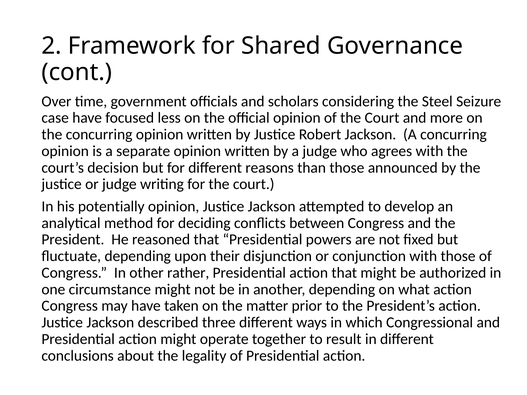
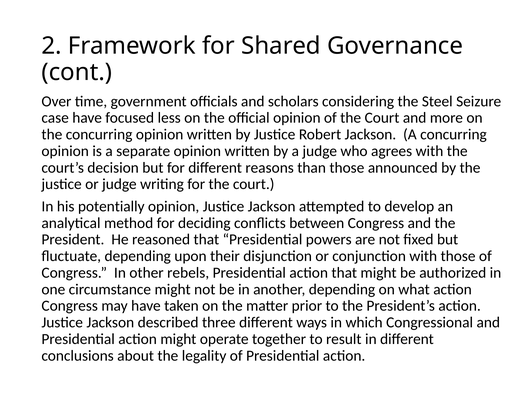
rather: rather -> rebels (188, 273)
